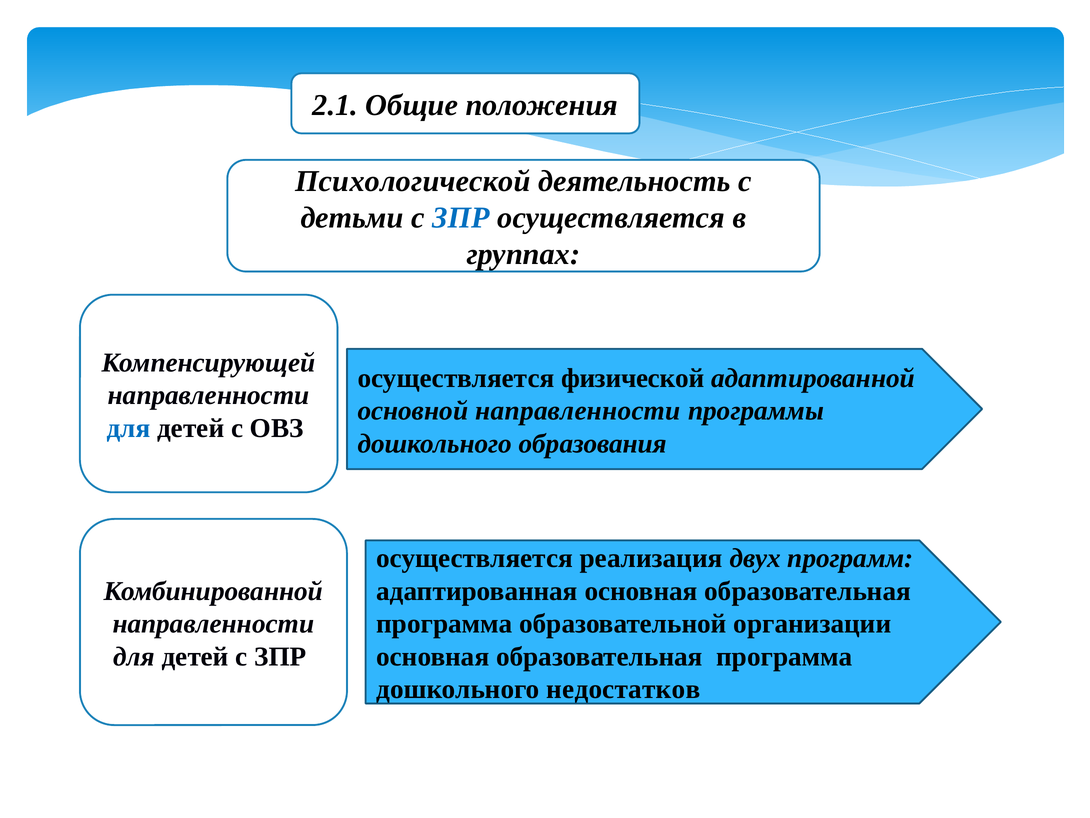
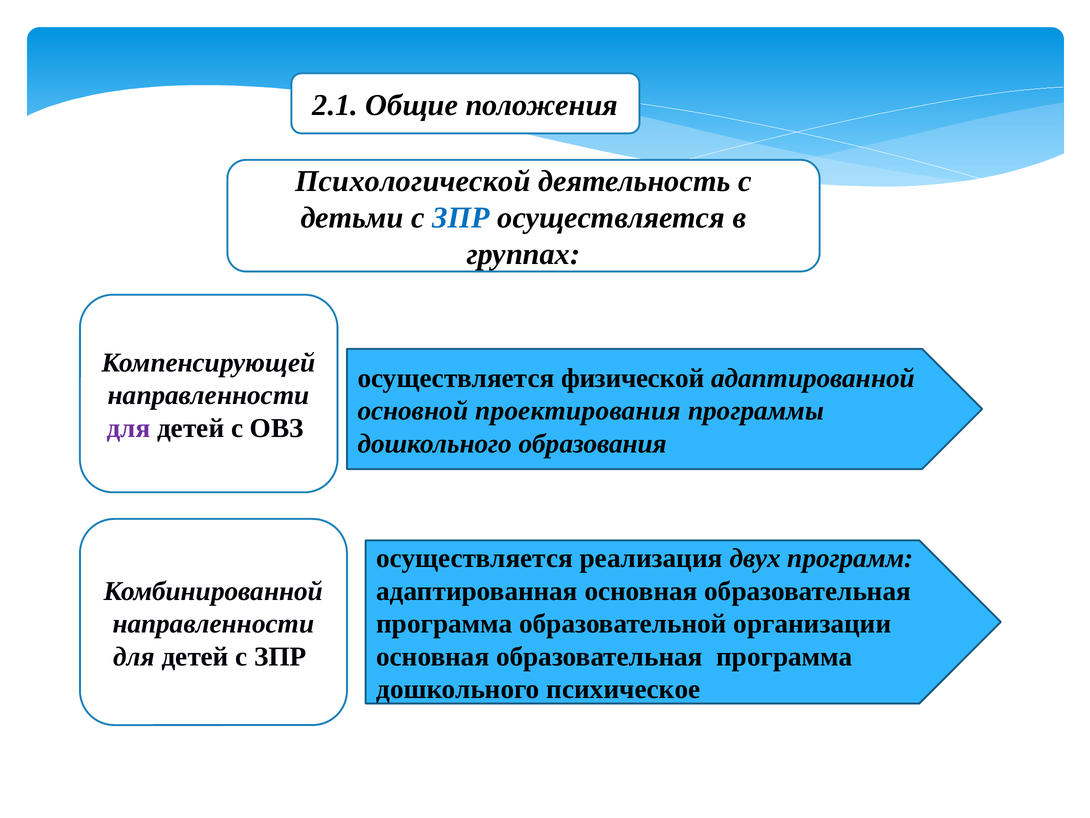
основной направленности: направленности -> проектирования (578, 411)
для colour: blue -> purple (129, 428)
недостатков: недостатков -> психическое (623, 689)
